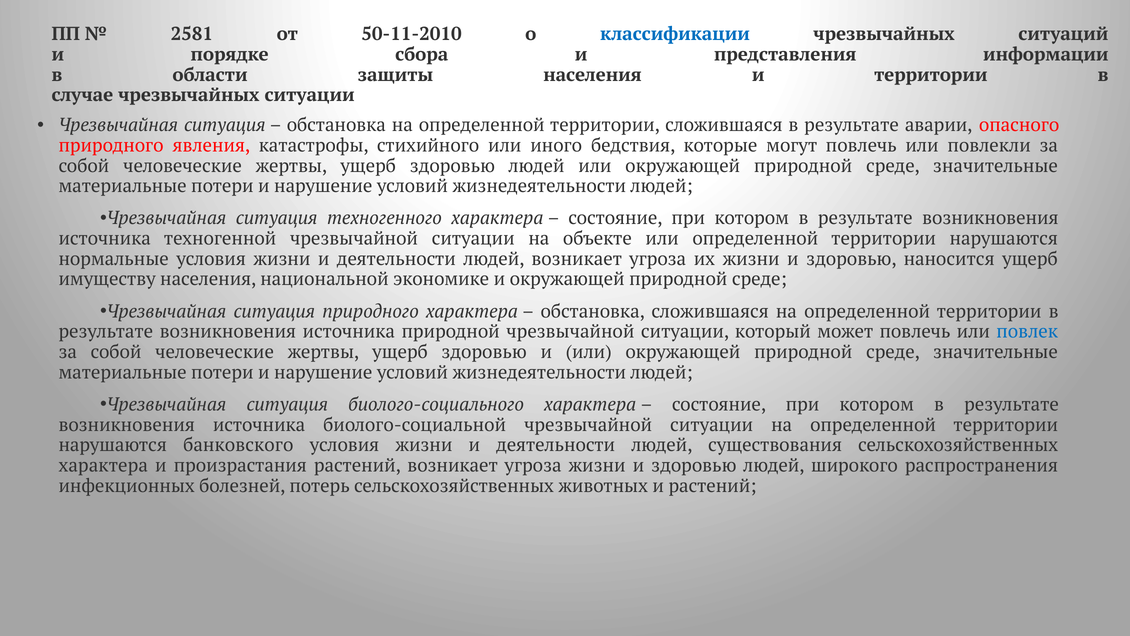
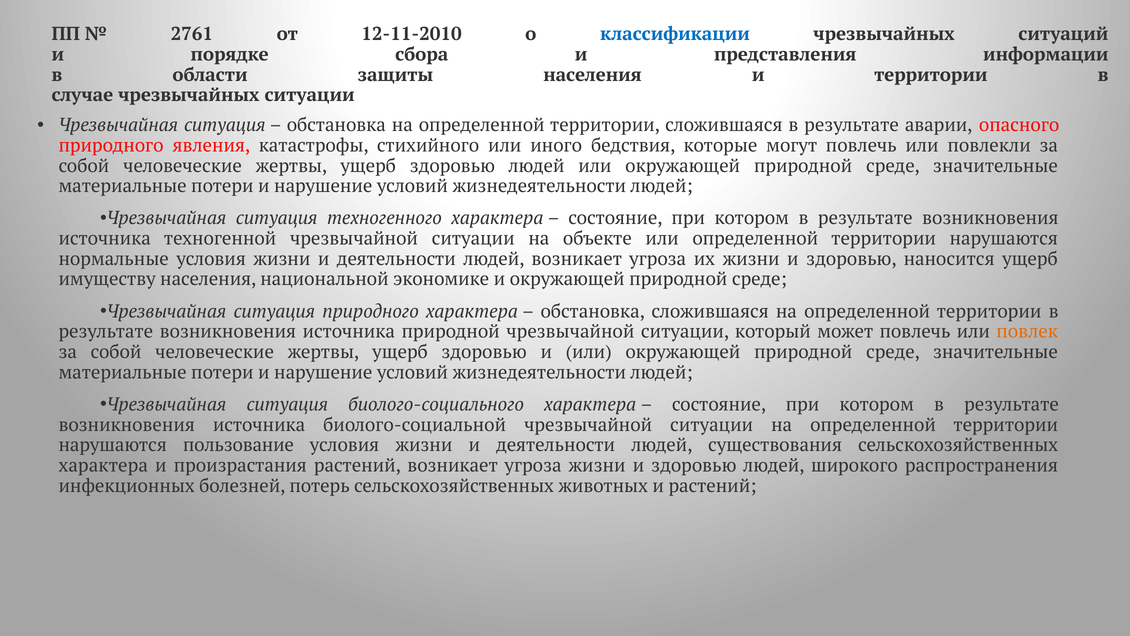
2581: 2581 -> 2761 (192, 34)
50-11-2010: 50-11-2010 -> 12-11-2010 (411, 34)
повлек colour: blue -> orange (1027, 331)
банковского: банковского -> пользование (238, 445)
